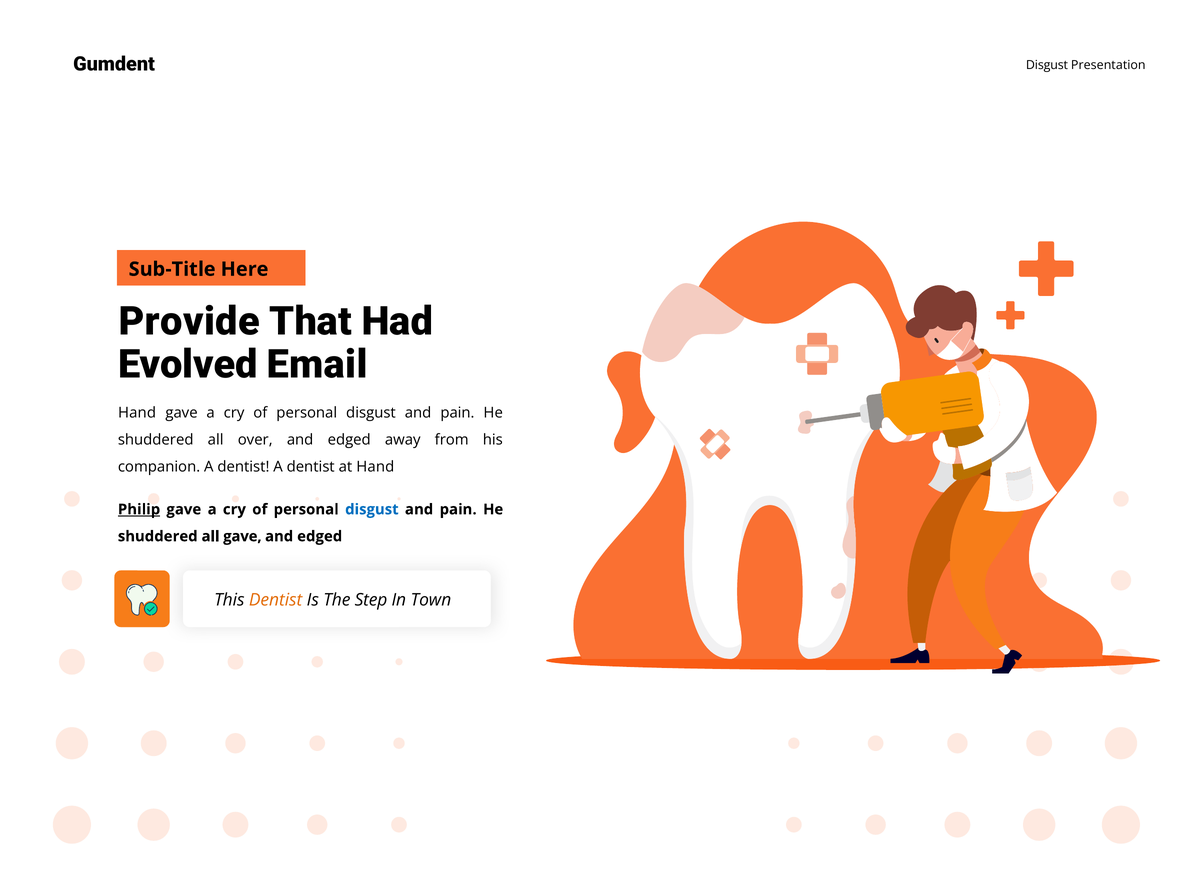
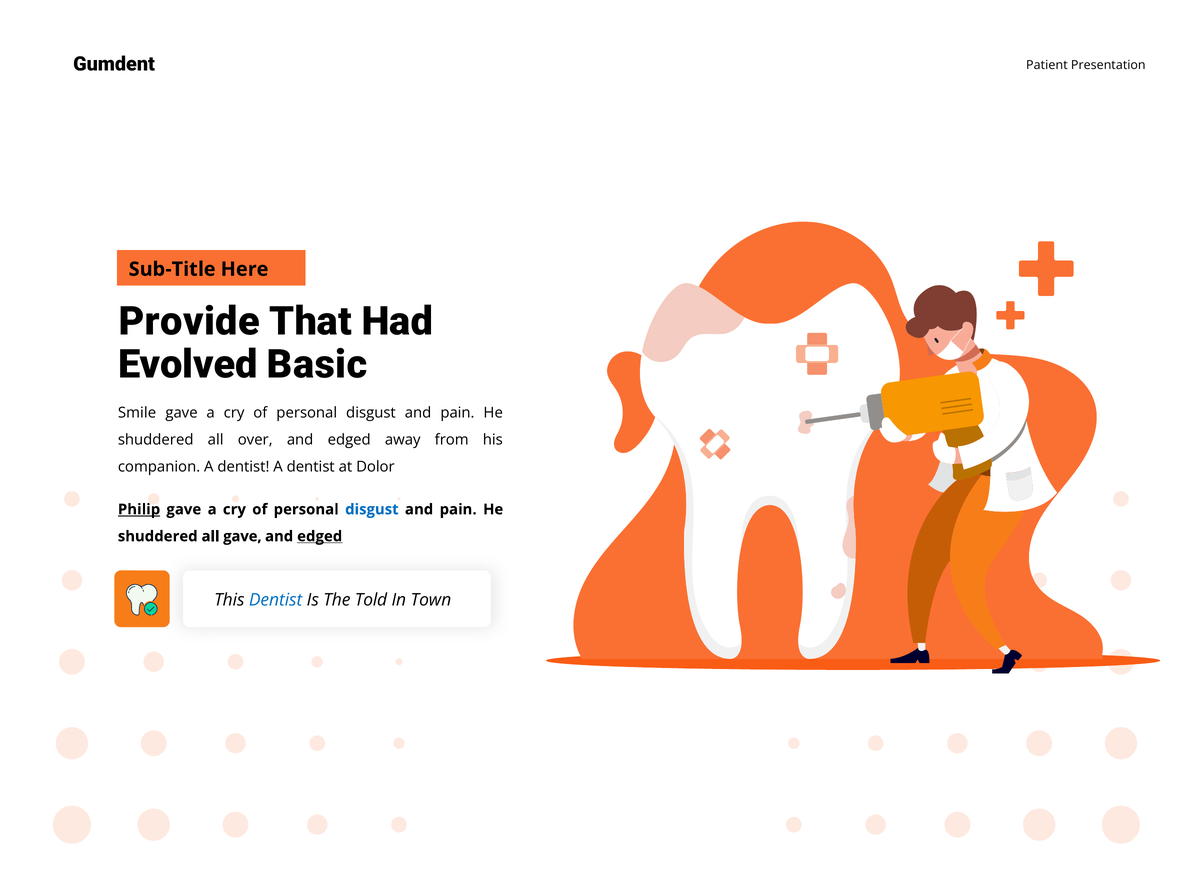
Disgust: Disgust -> Patient (1047, 65)
Email: Email -> Basic (317, 365)
Hand: Hand -> Smile (137, 413)
at Hand: Hand -> Dolor (375, 467)
edged underline: none -> present (320, 536)
Dentist colour: orange -> blue (276, 600)
Step: Step -> Told (371, 600)
